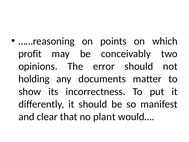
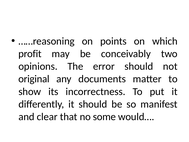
holding: holding -> original (34, 79)
plant: plant -> some (104, 117)
